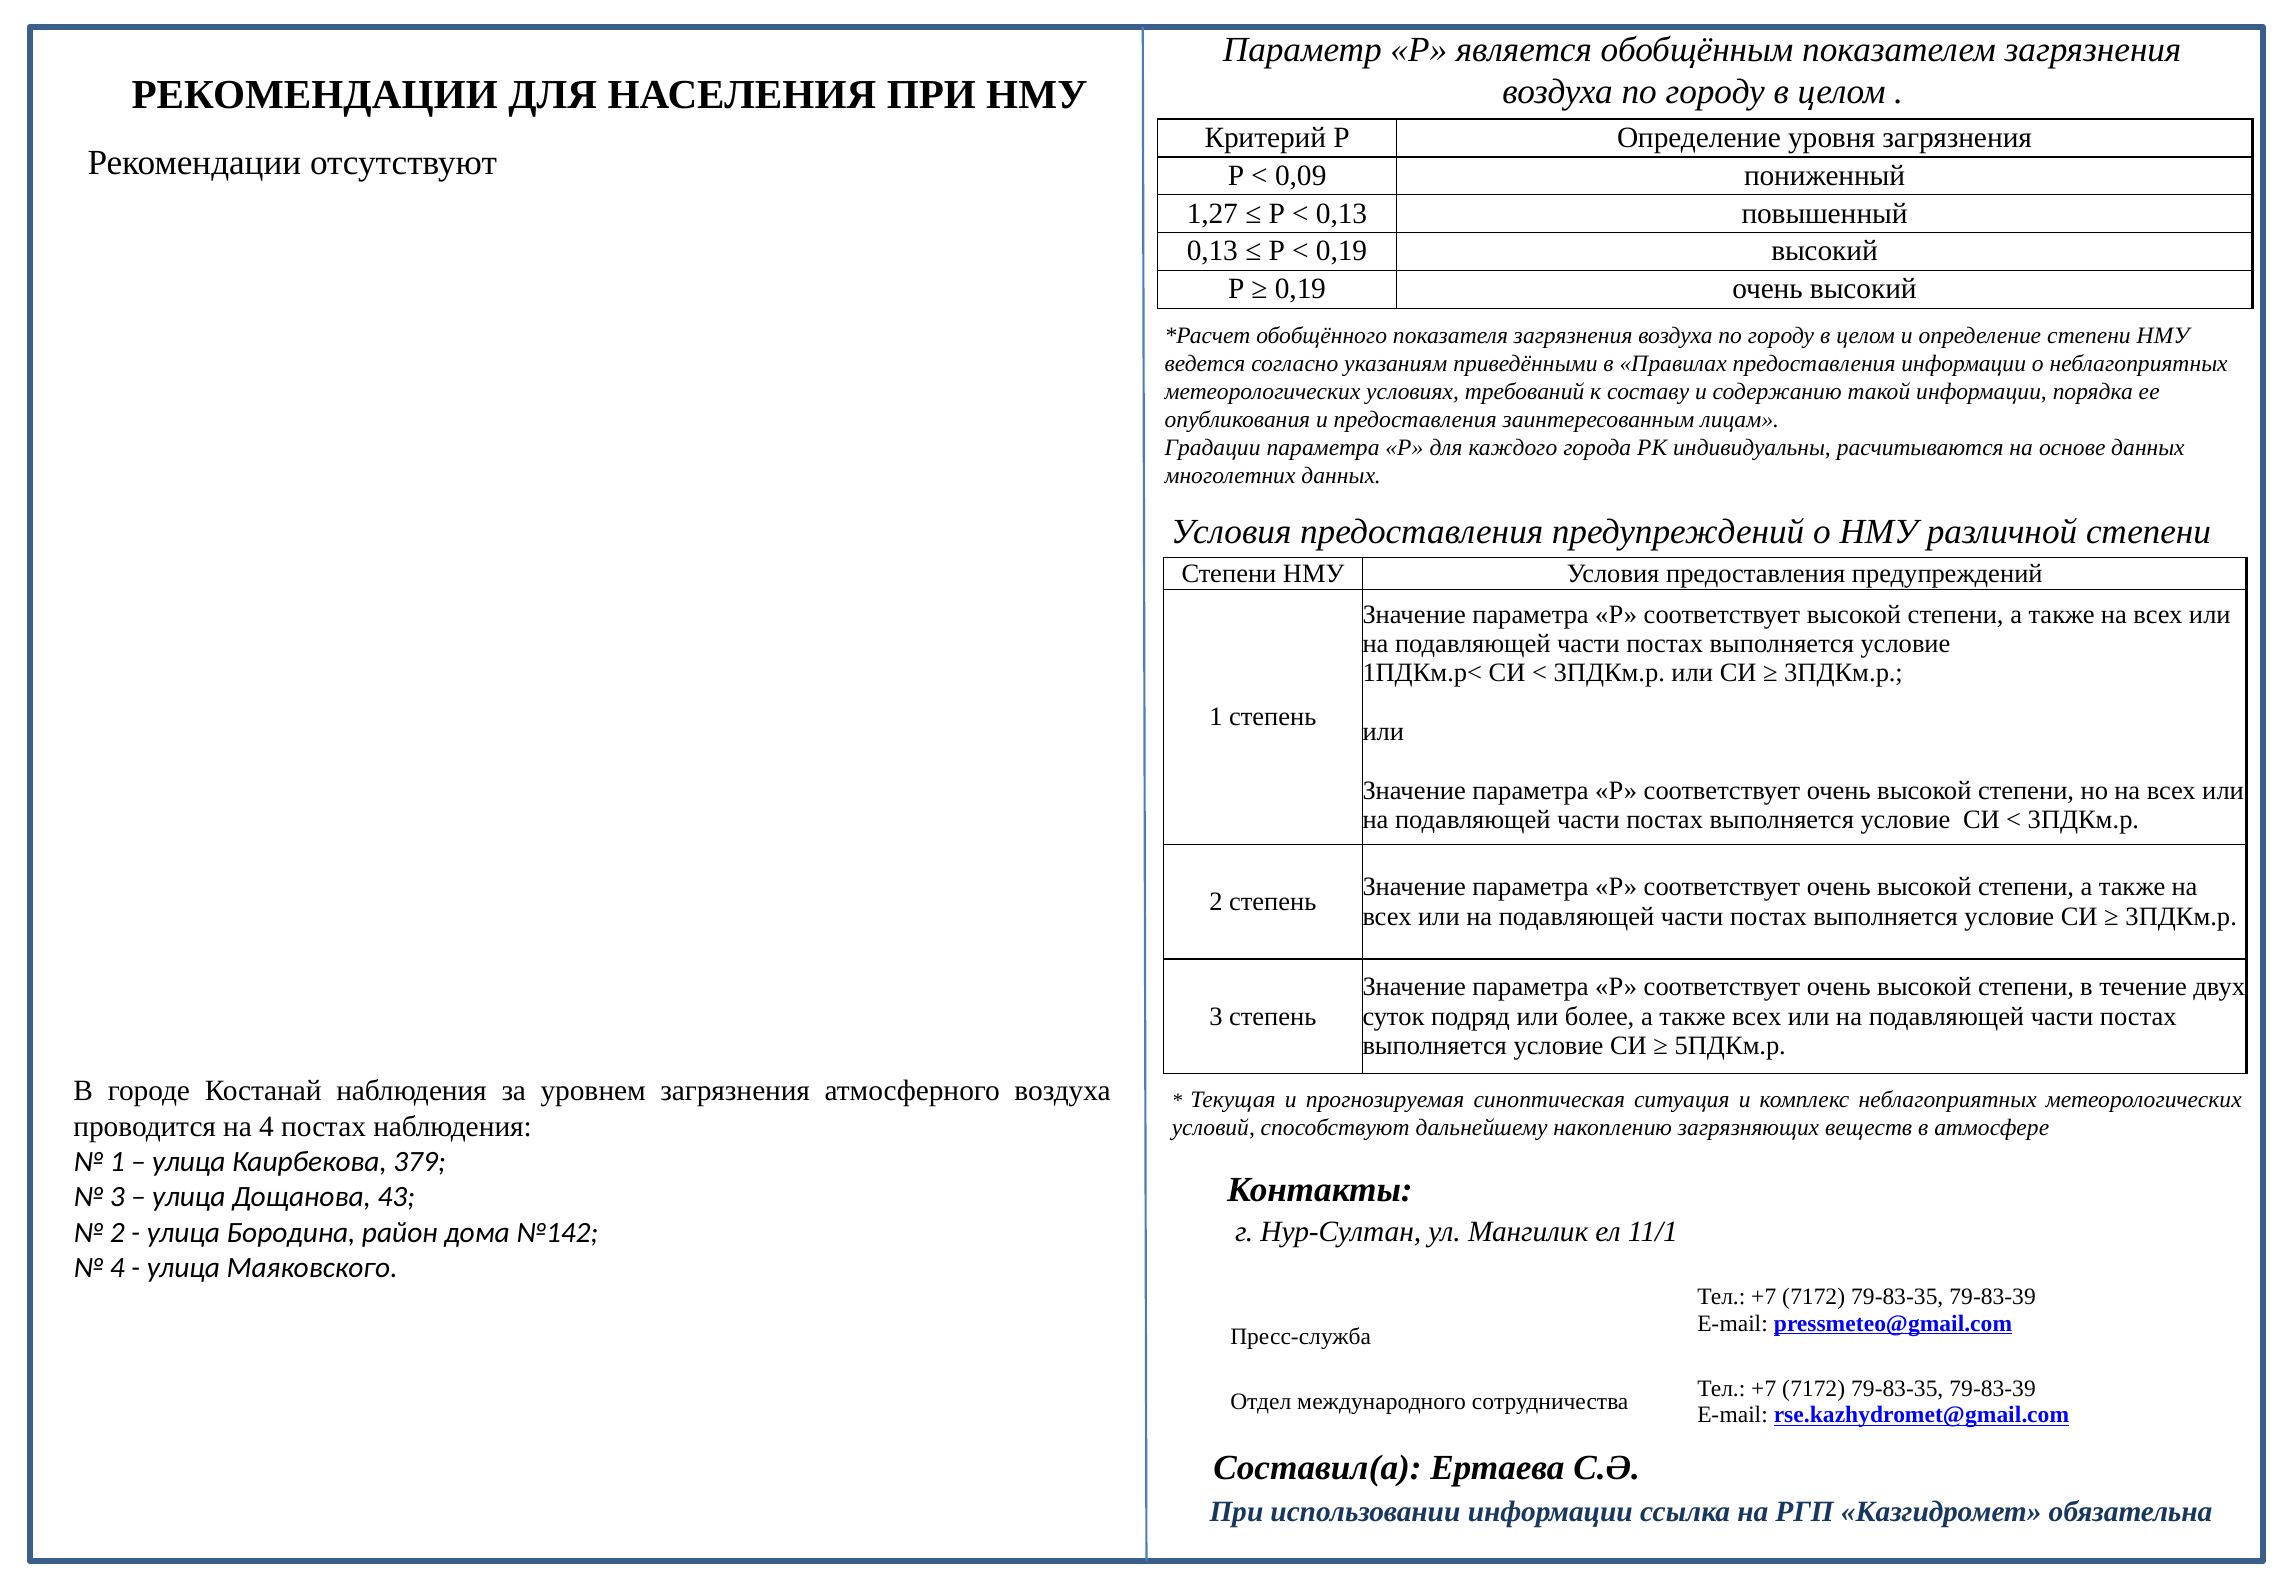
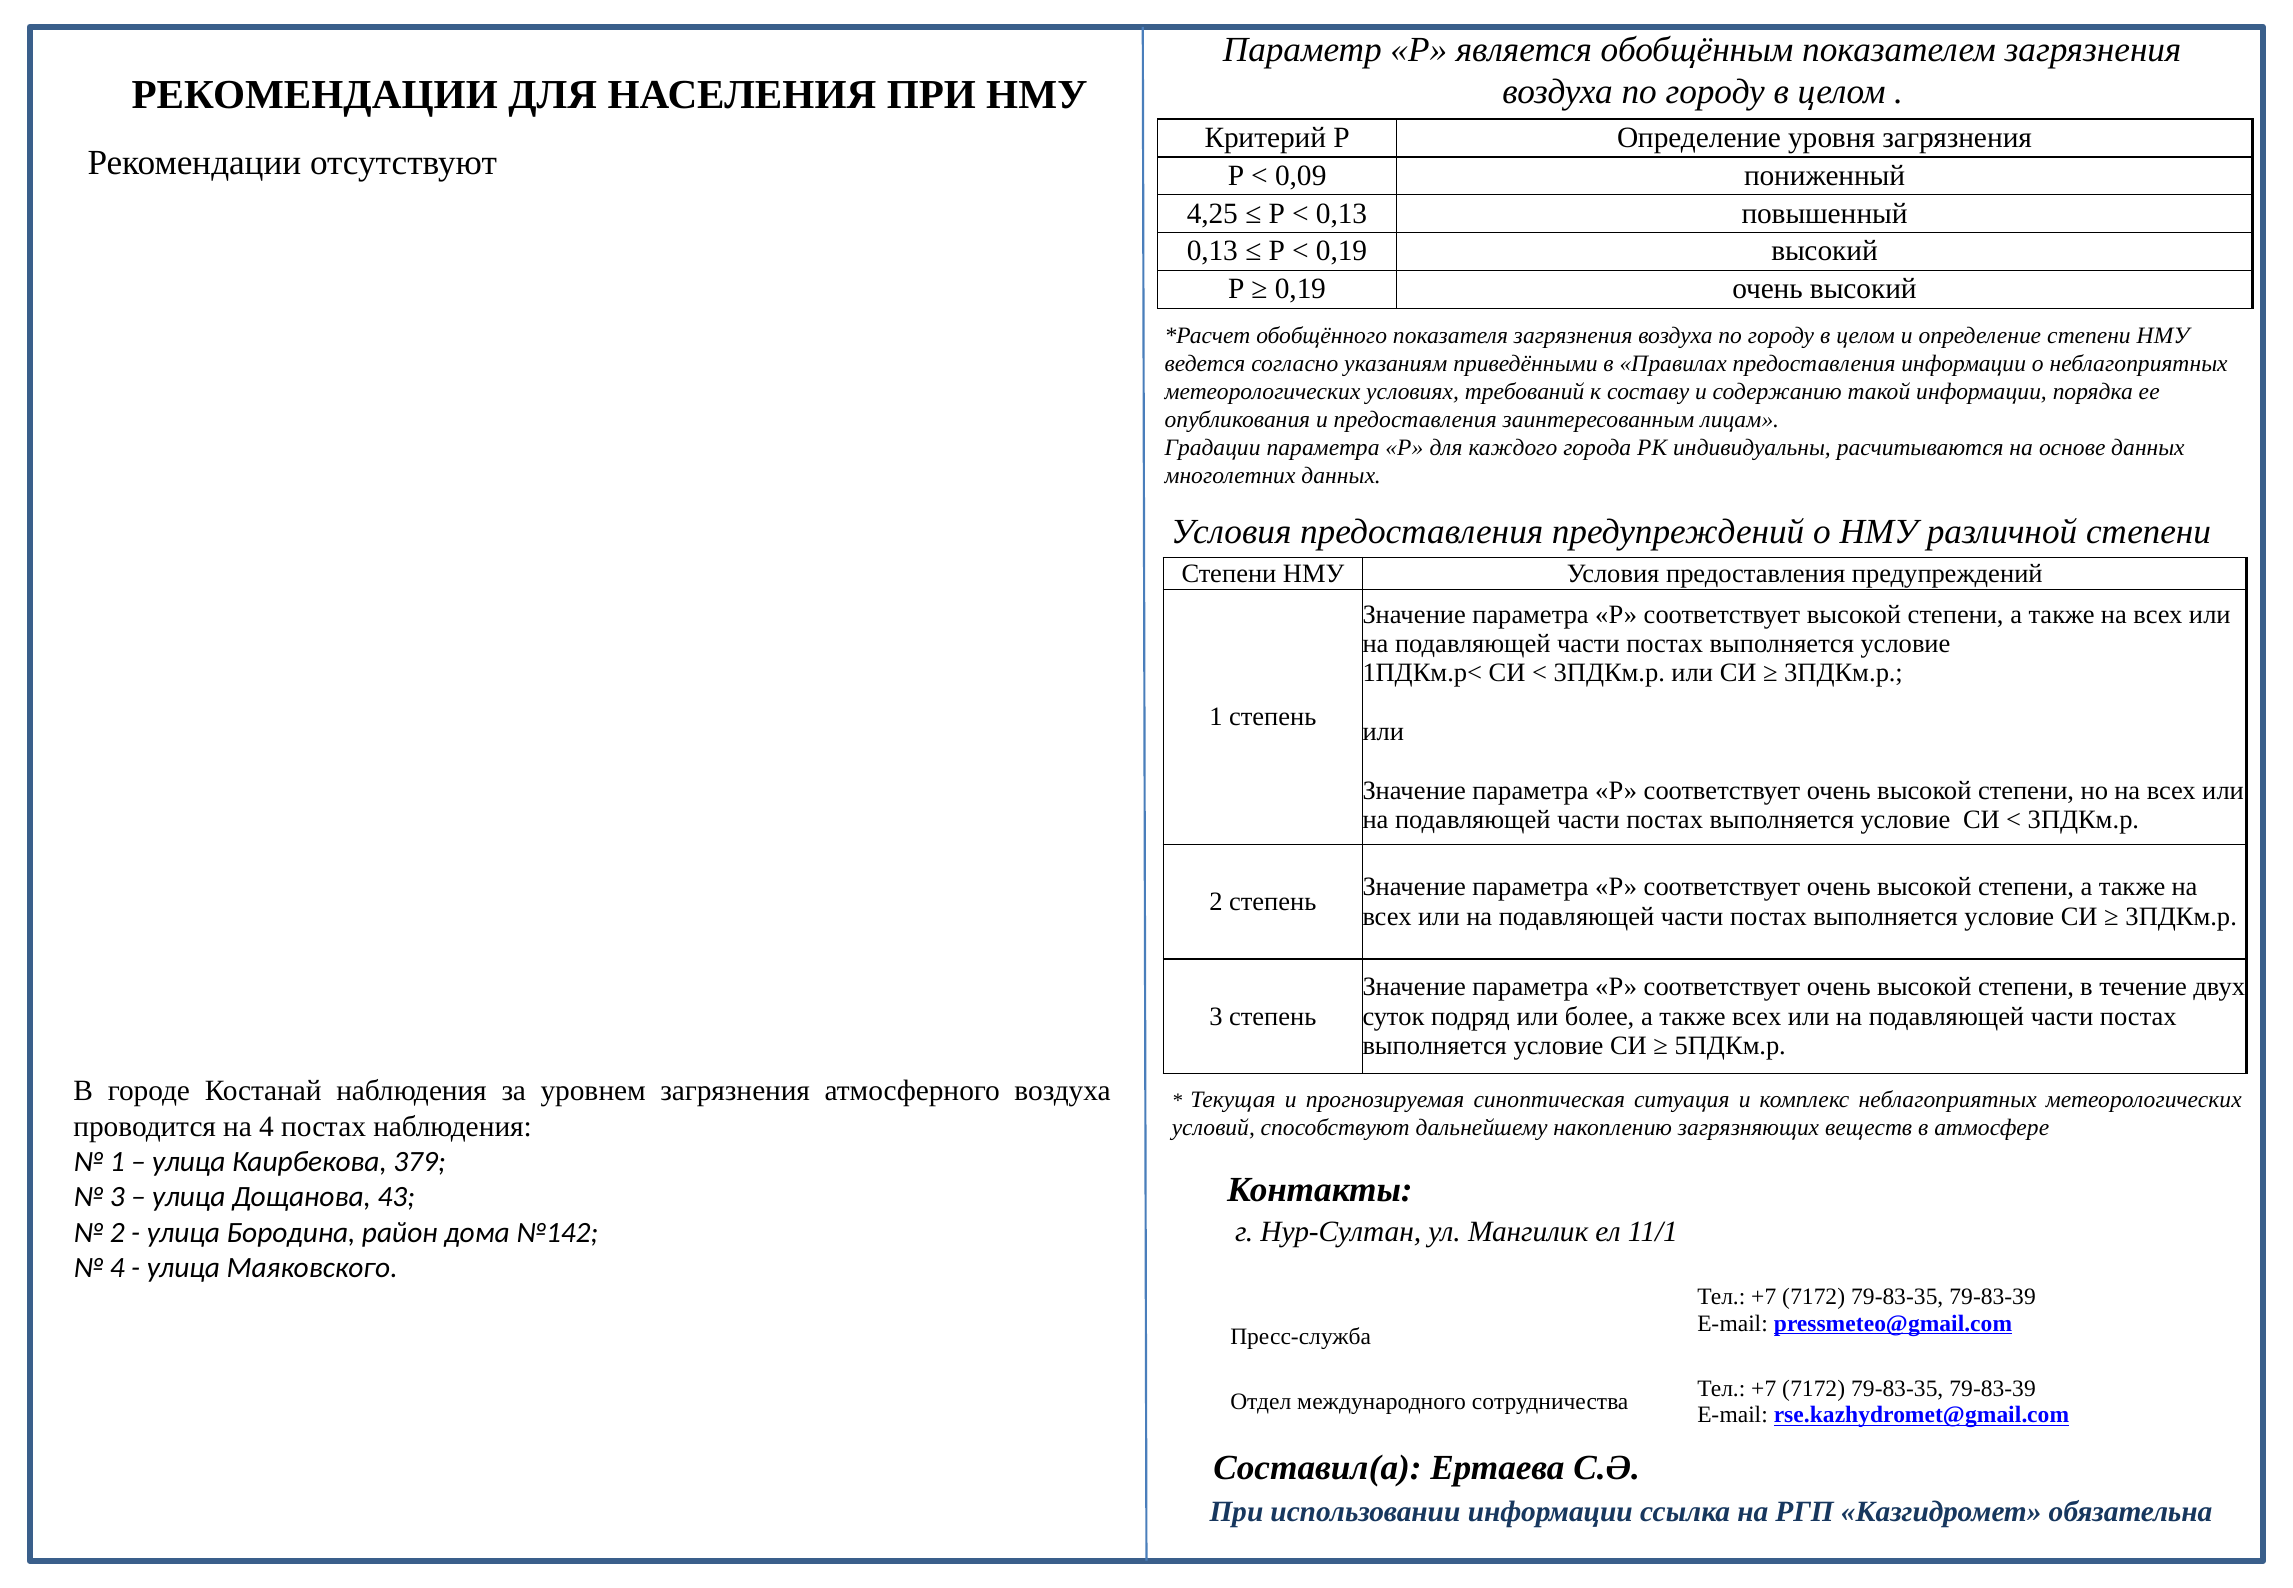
1,27: 1,27 -> 4,25 (1212, 213)
